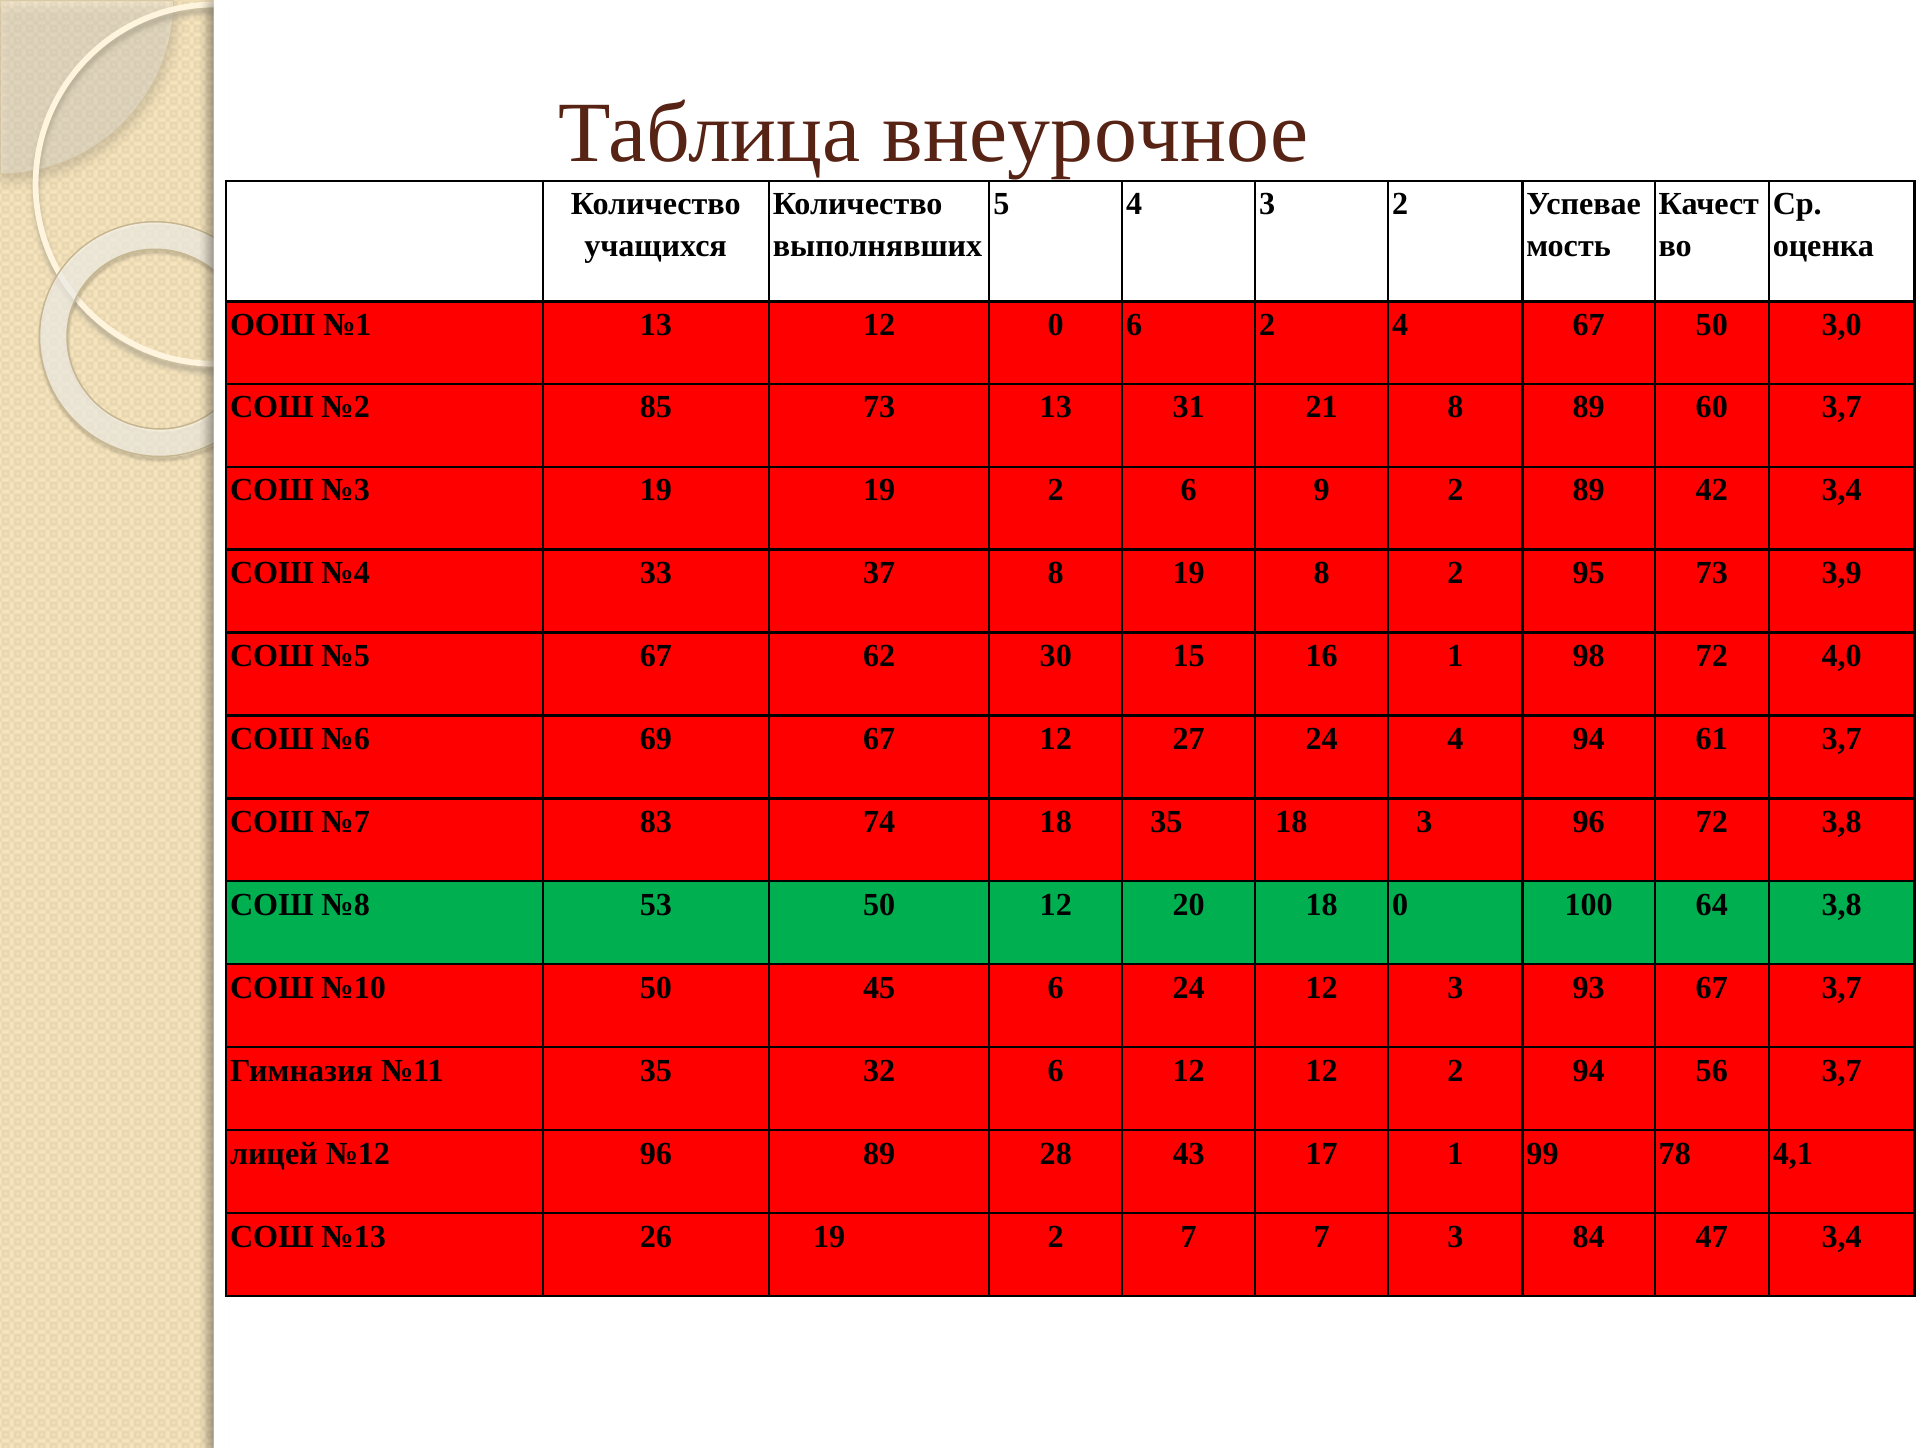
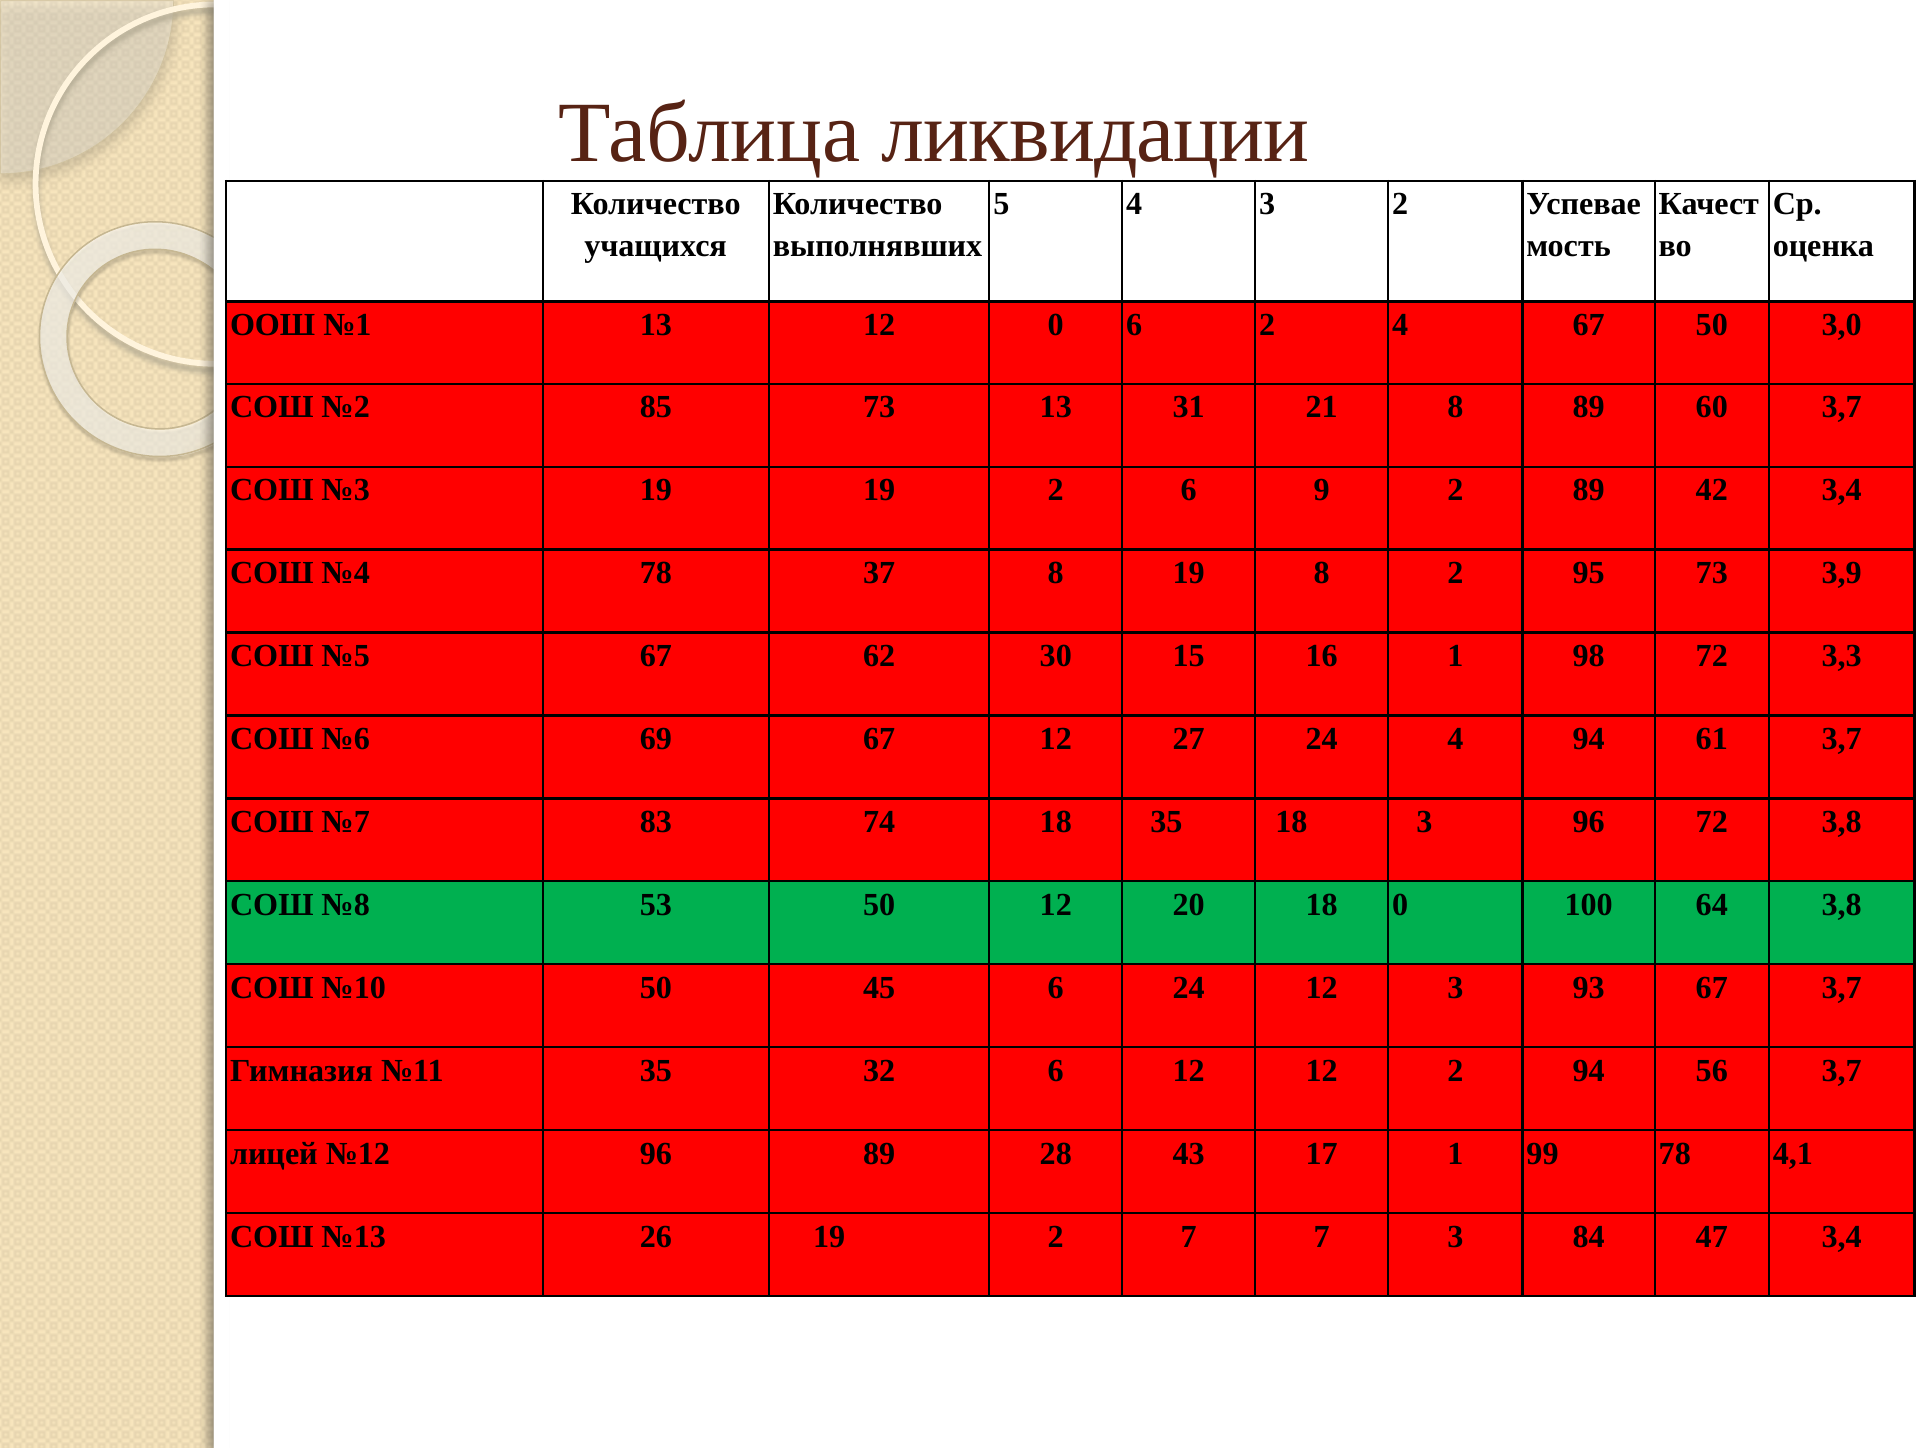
внеурочное: внеурочное -> ликвидации (1096, 133)
№4 33: 33 -> 78 (656, 573)
4,0: 4,0 -> 3,3 (1842, 656)
